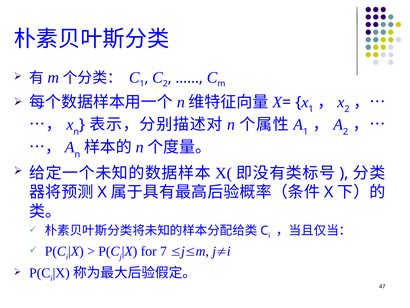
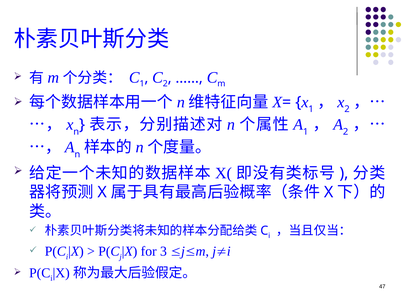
7: 7 -> 3 (163, 251)
